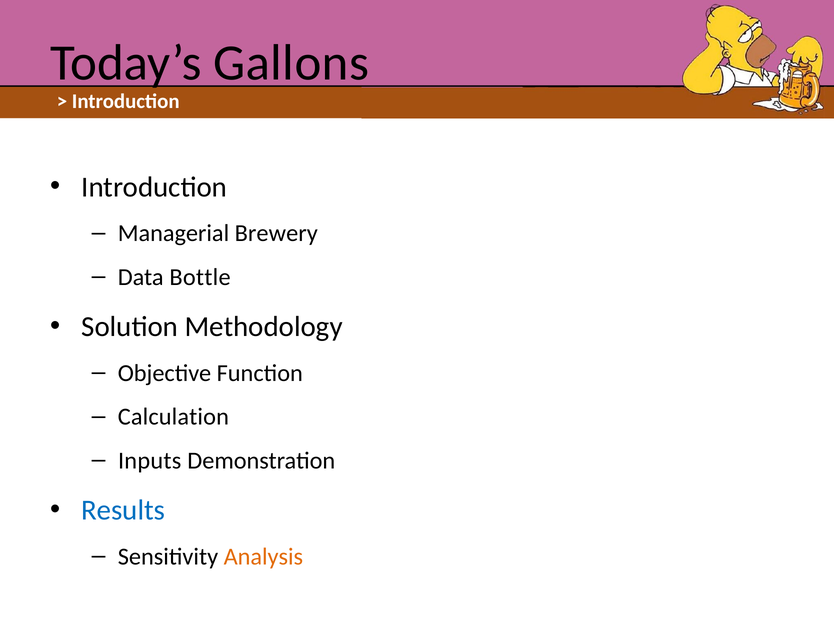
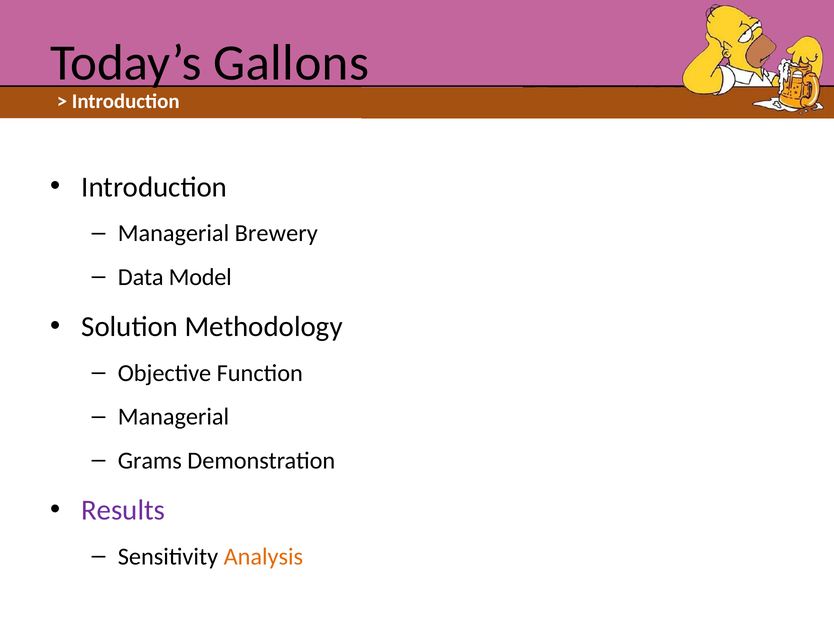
Bottle: Bottle -> Model (200, 277)
Calculation: Calculation -> Managerial (173, 417)
Inputs: Inputs -> Grams (150, 460)
Results colour: blue -> purple (123, 510)
